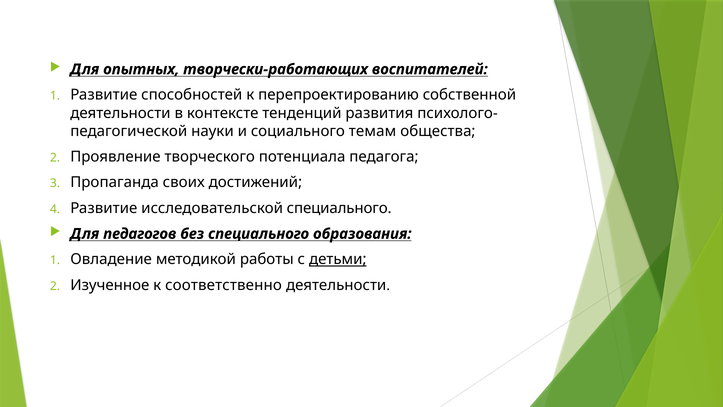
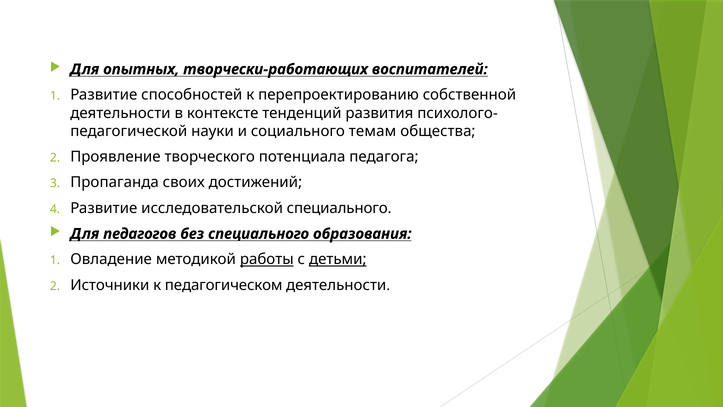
работы underline: none -> present (267, 259)
Изученное: Изученное -> Источники (110, 285)
соответственно: соответственно -> педагогическом (224, 285)
